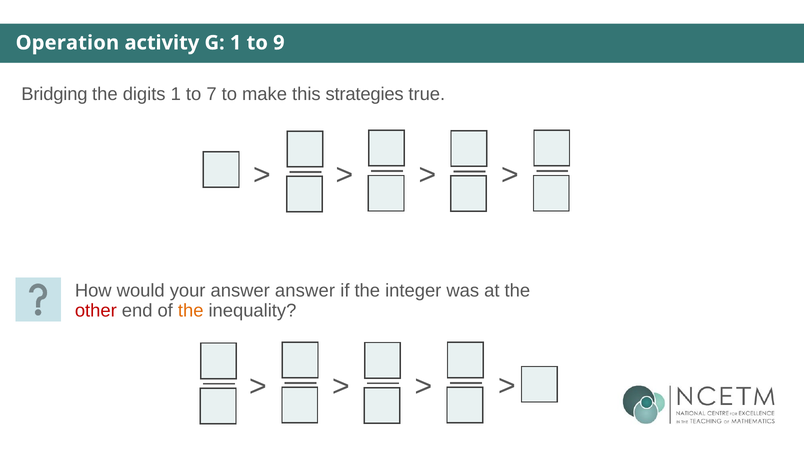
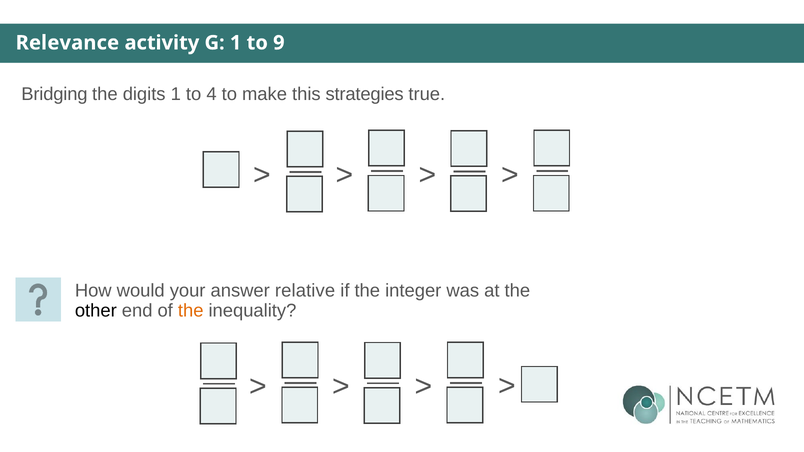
Operation: Operation -> Relevance (67, 43)
7: 7 -> 4 (212, 94)
answer answer: answer -> relative (305, 291)
other colour: red -> black (96, 311)
